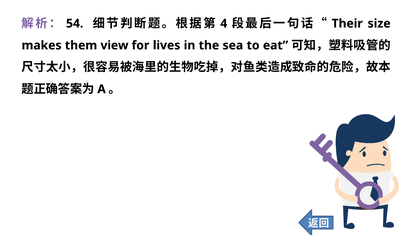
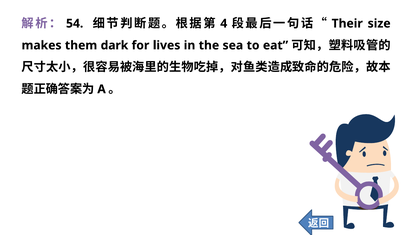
view: view -> dark (114, 45)
